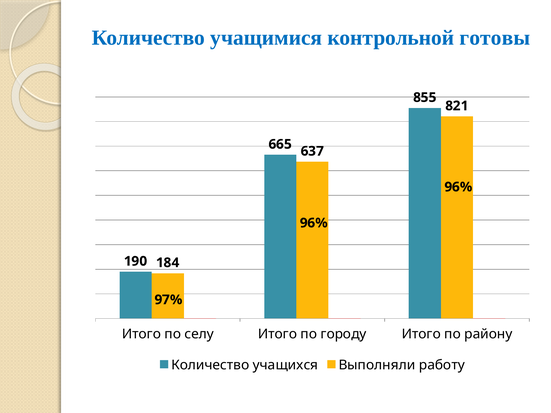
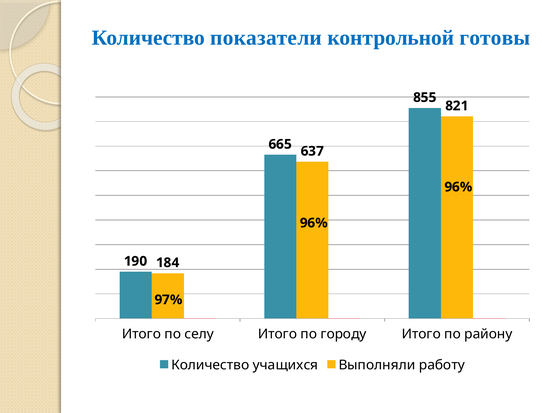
учащимися: учащимися -> показатели (266, 38)
